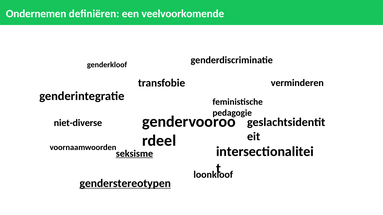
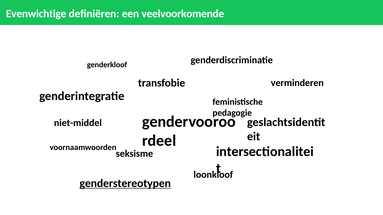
Ondernemen: Ondernemen -> Evenwichtige (36, 14)
niet-diverse: niet-diverse -> niet-middel (78, 123)
seksisme underline: present -> none (134, 154)
